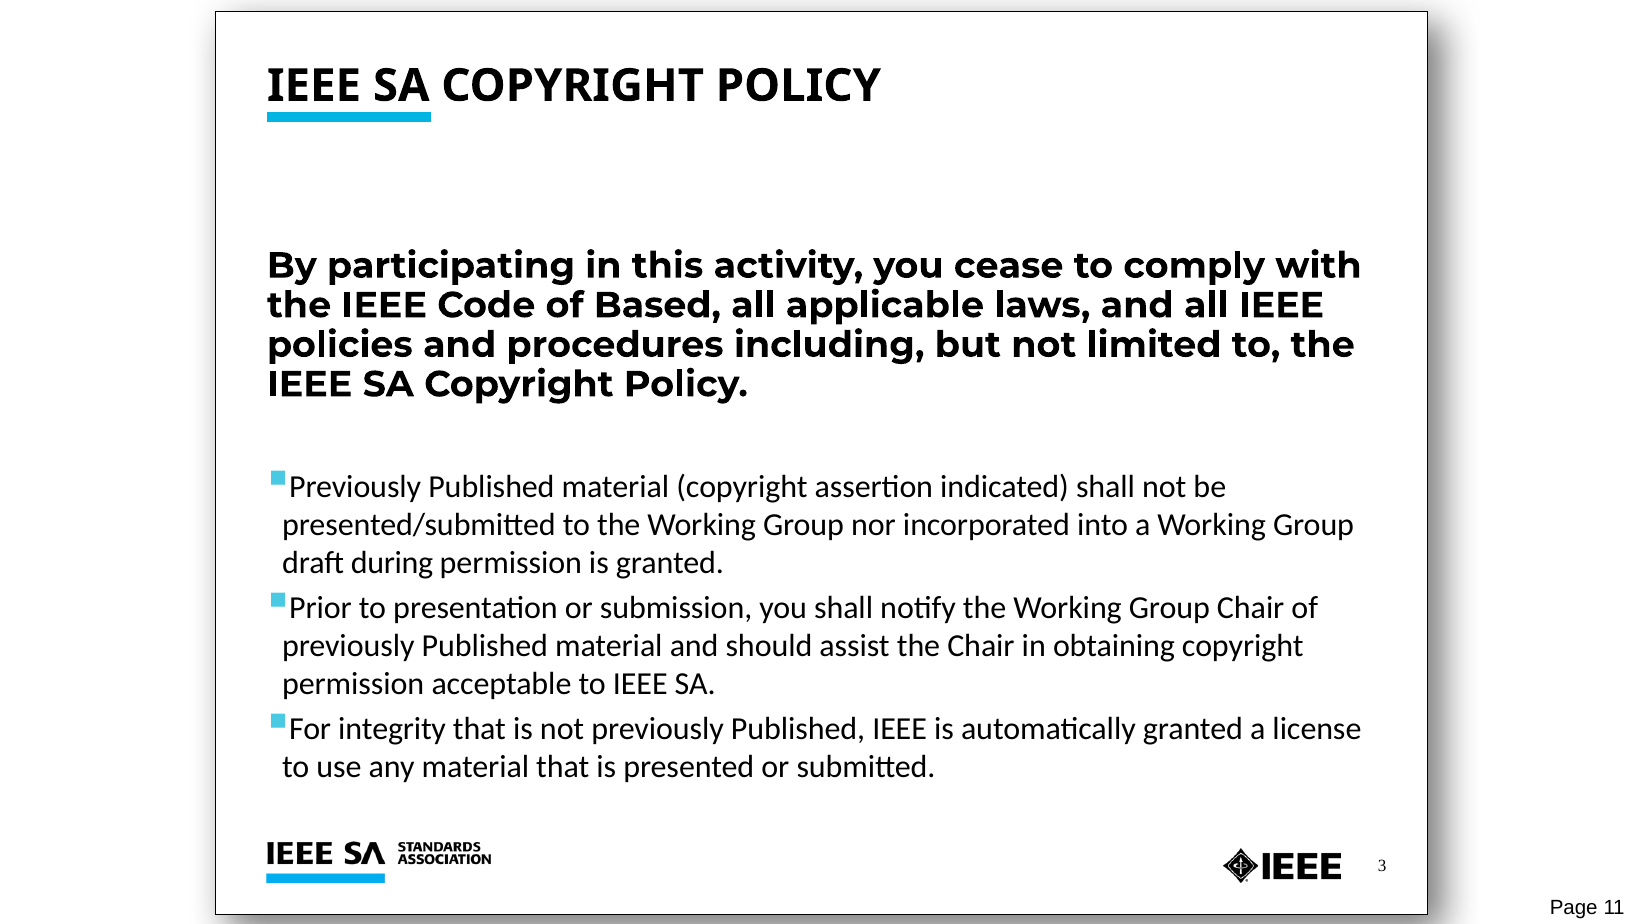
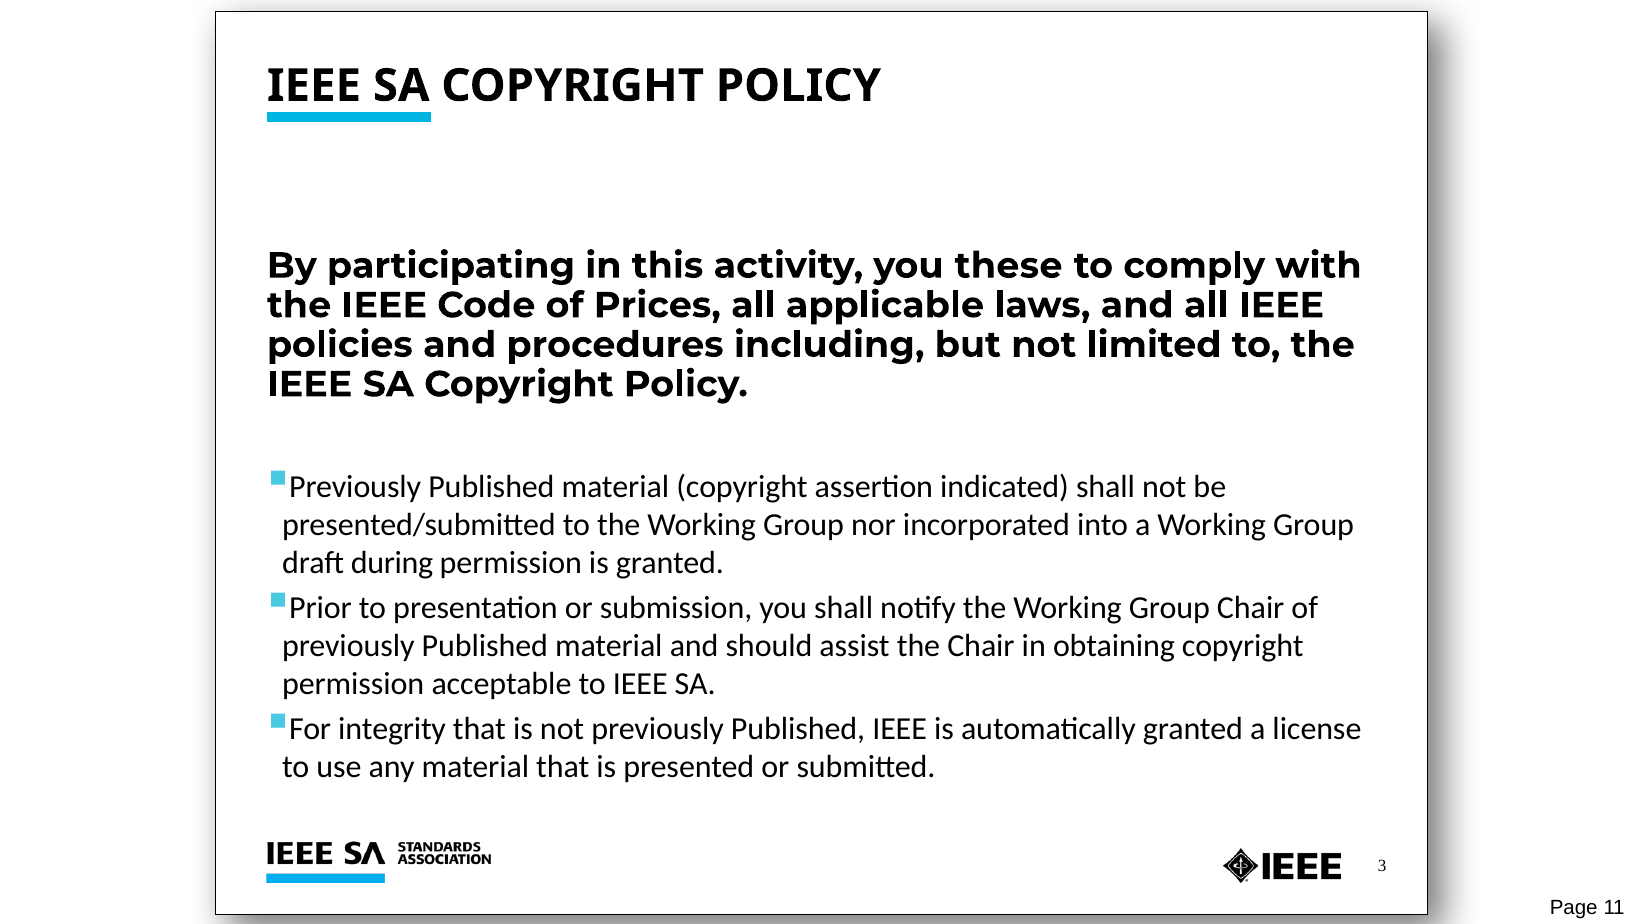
cease: cease -> these (1009, 266)
Based: Based -> Prices (657, 305)
